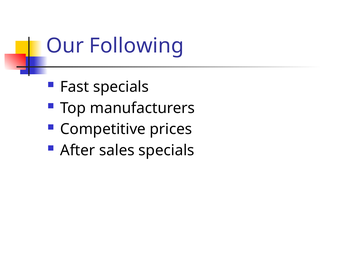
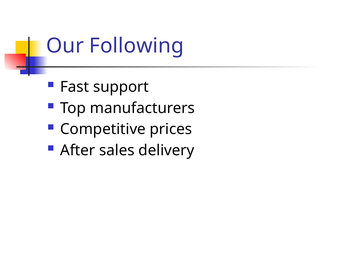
Fast specials: specials -> support (121, 87)
sales specials: specials -> delivery (166, 150)
